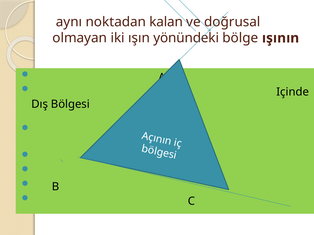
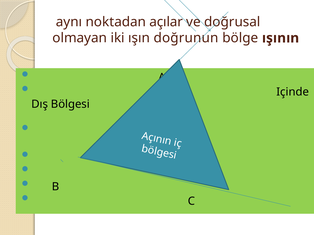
kalan: kalan -> açılar (166, 22)
yönündeki: yönündeki -> doğrunun (186, 38)
